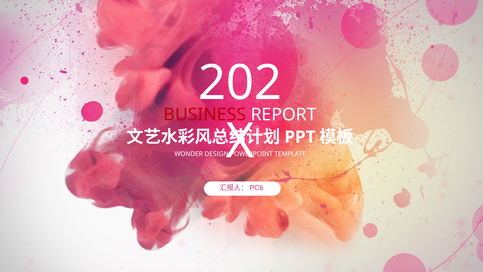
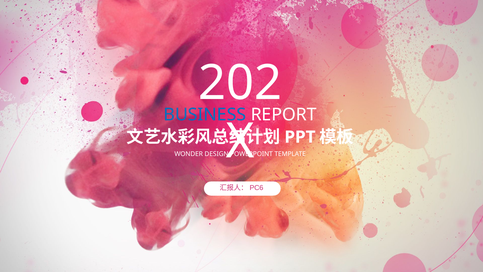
BUSINESS colour: red -> blue (205, 114)
